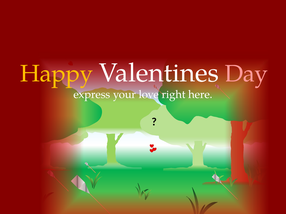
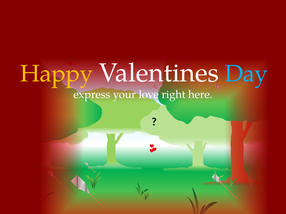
Day colour: pink -> light blue (246, 74)
